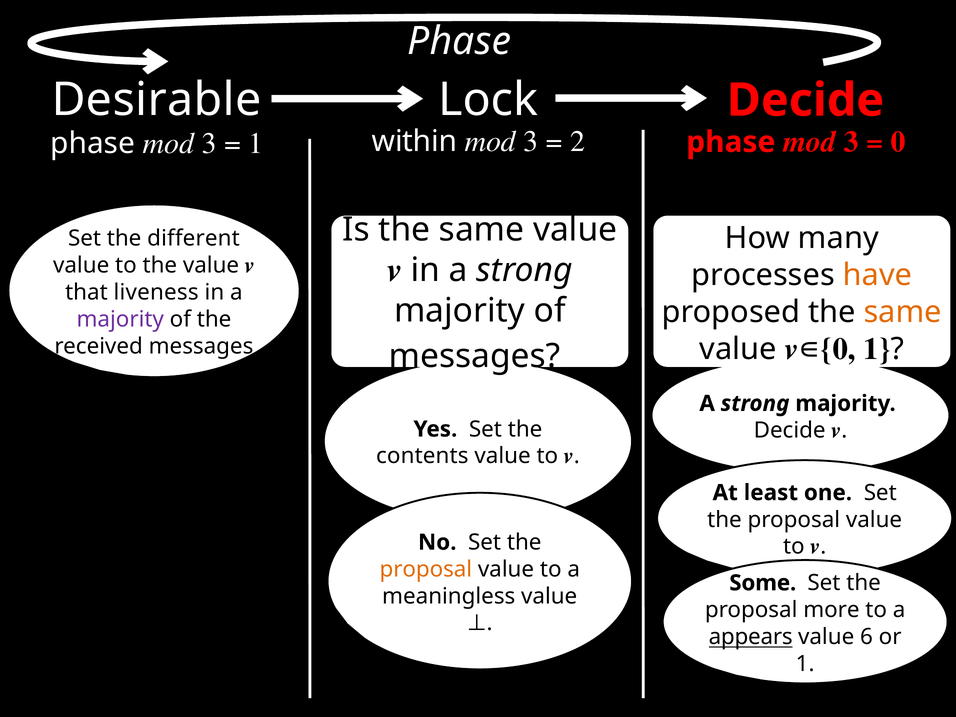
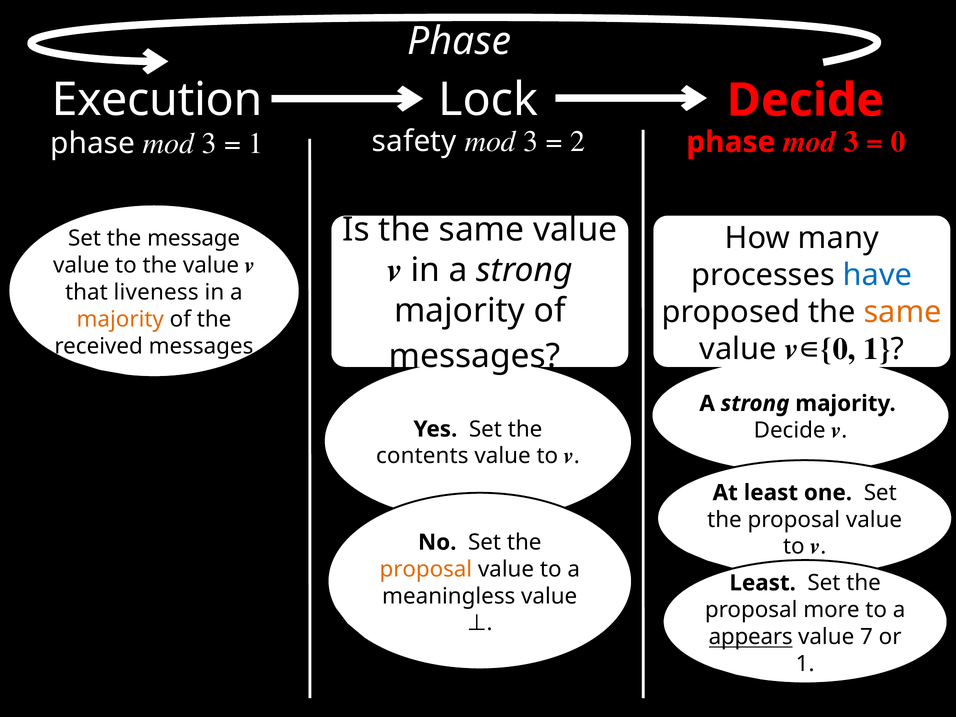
Desirable: Desirable -> Execution (157, 100)
within: within -> safety (414, 141)
different: different -> message (194, 239)
have colour: orange -> blue (877, 275)
majority colour: purple -> orange (120, 319)
Some: Some -> Least (763, 583)
6: 6 -> 7 (866, 637)
